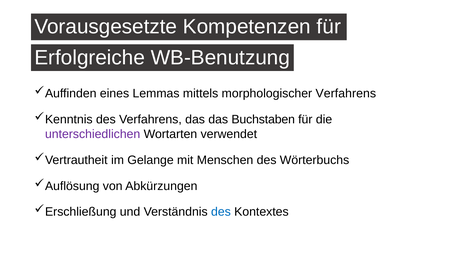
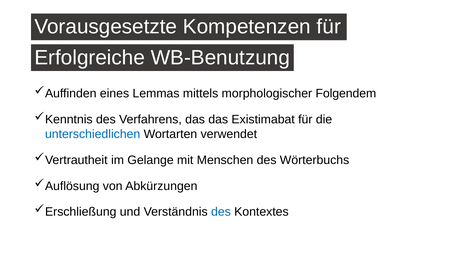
morphologischer Verfahrens: Verfahrens -> Folgendem (346, 94)
Buchstaben: Buchstaben -> Existimabat (263, 120)
unterschiedlichen colour: purple -> blue (93, 134)
